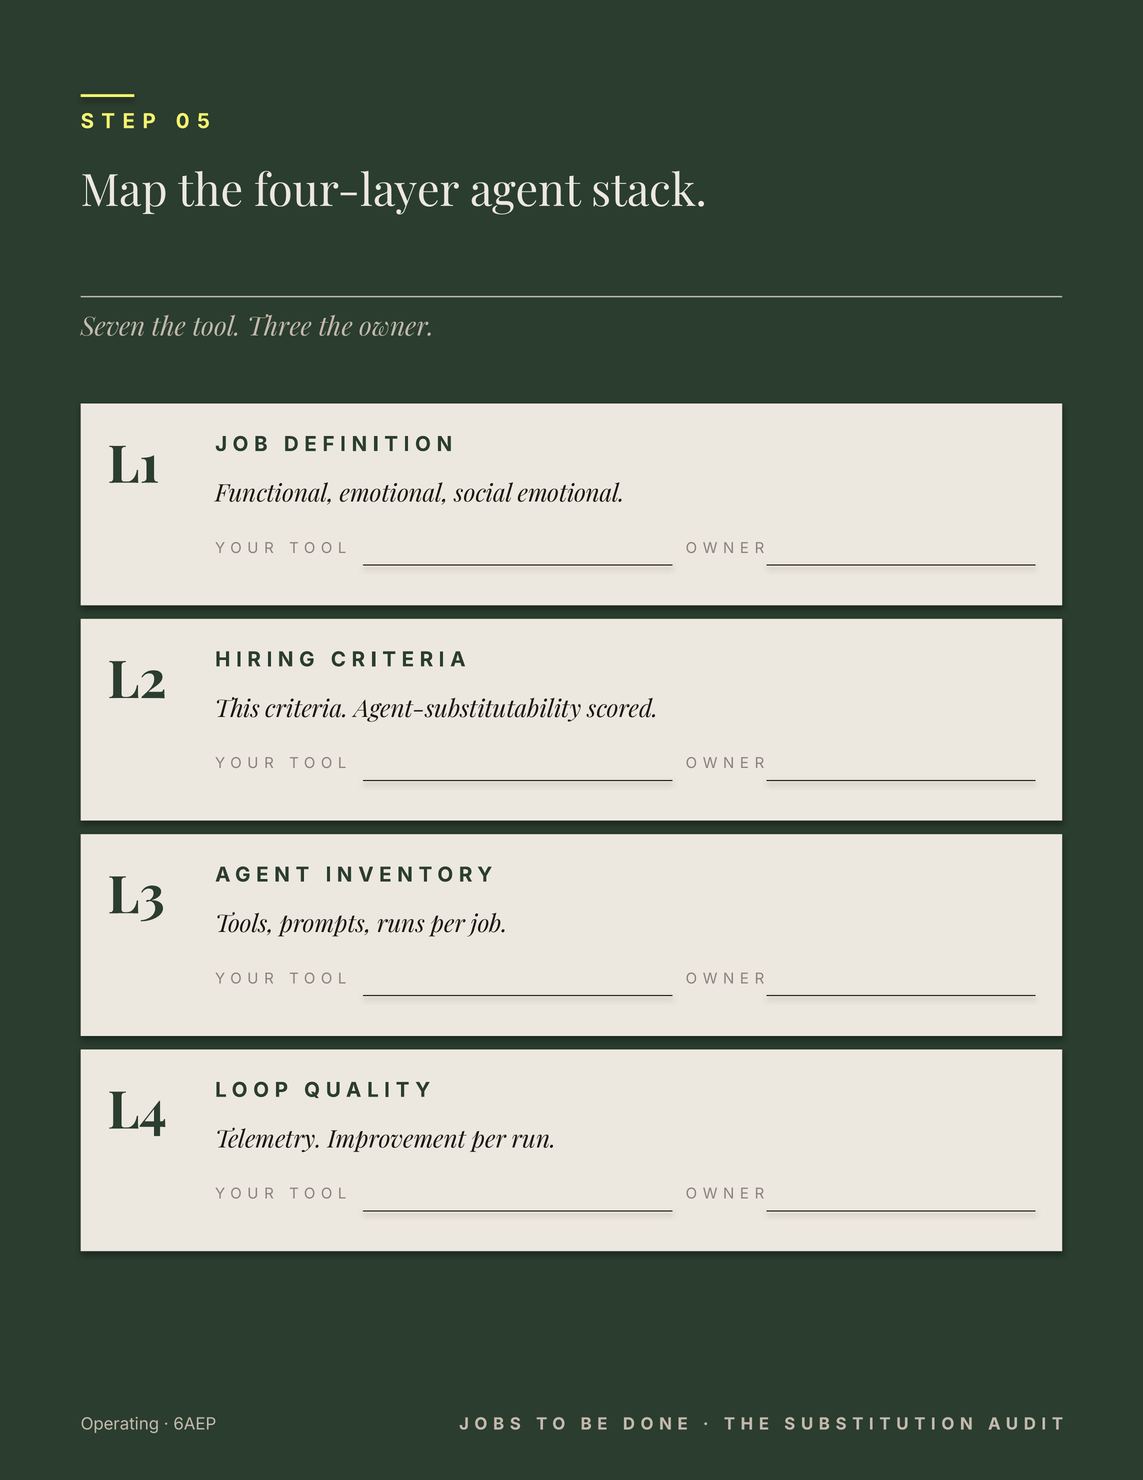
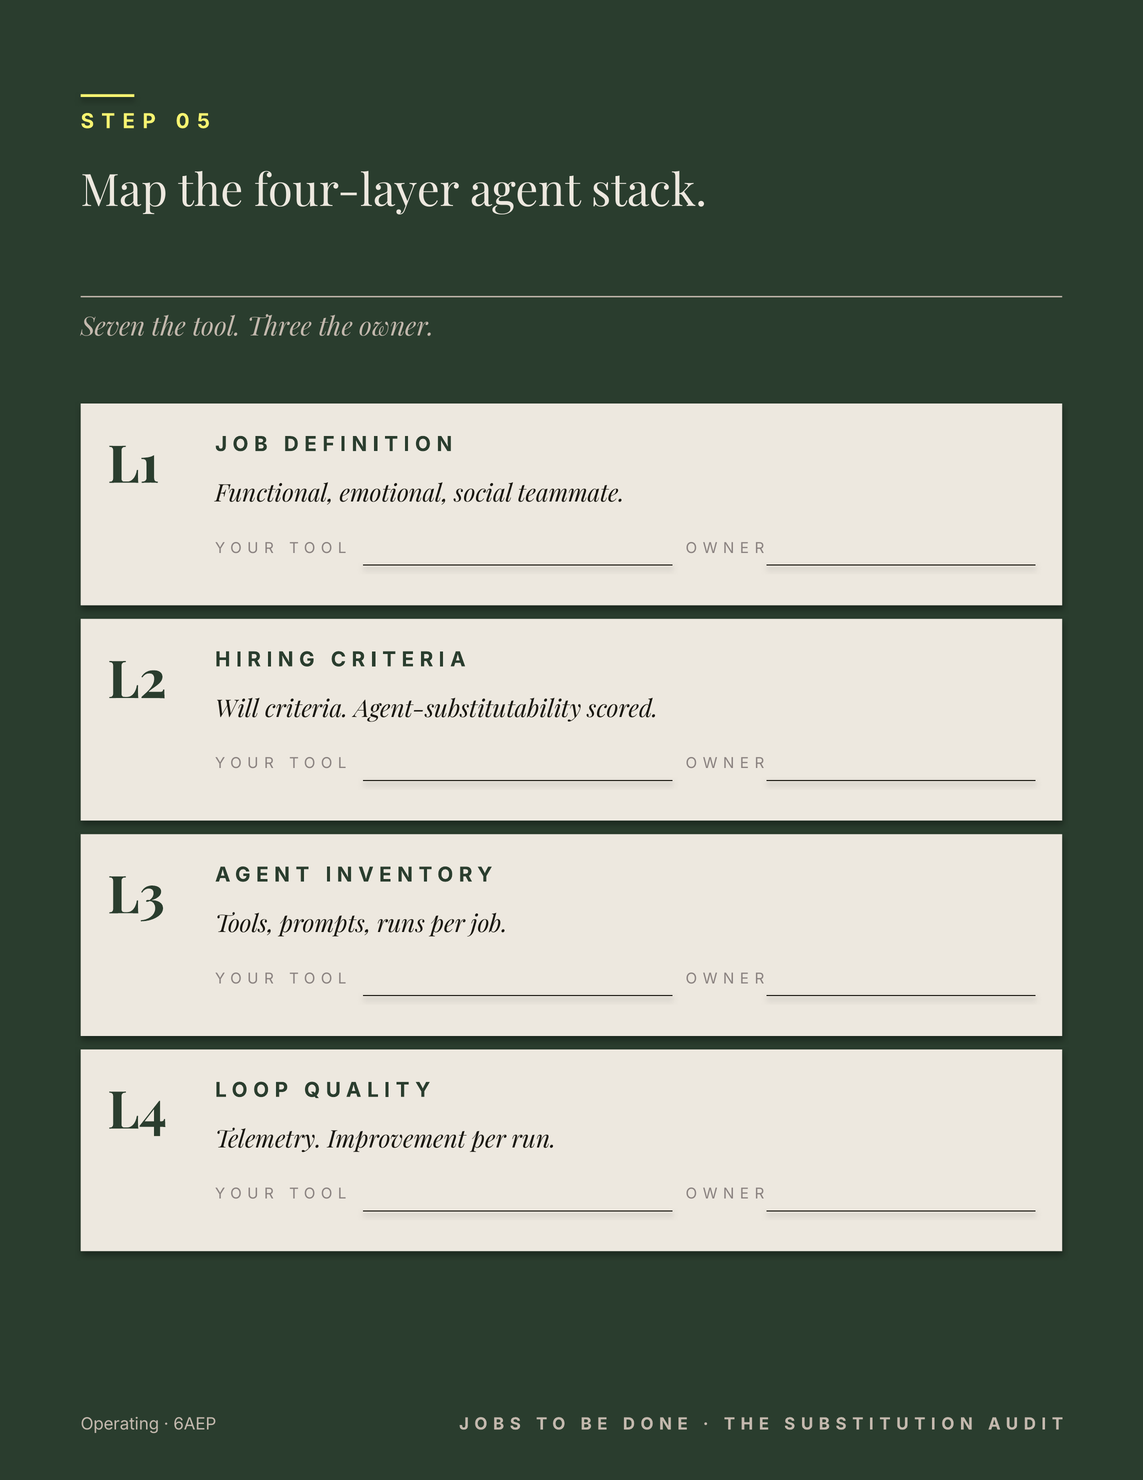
social emotional: emotional -> teammate (571, 494)
This: This -> Will (237, 709)
